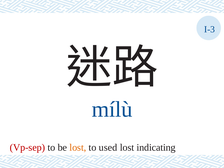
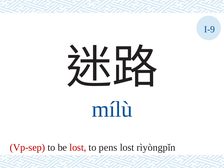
I-3: I-3 -> I-9 (210, 29)
lost colour: orange -> red (78, 147)
used: used -> pens (108, 147)
indicating: indicating -> rìyòngpǐn (156, 147)
